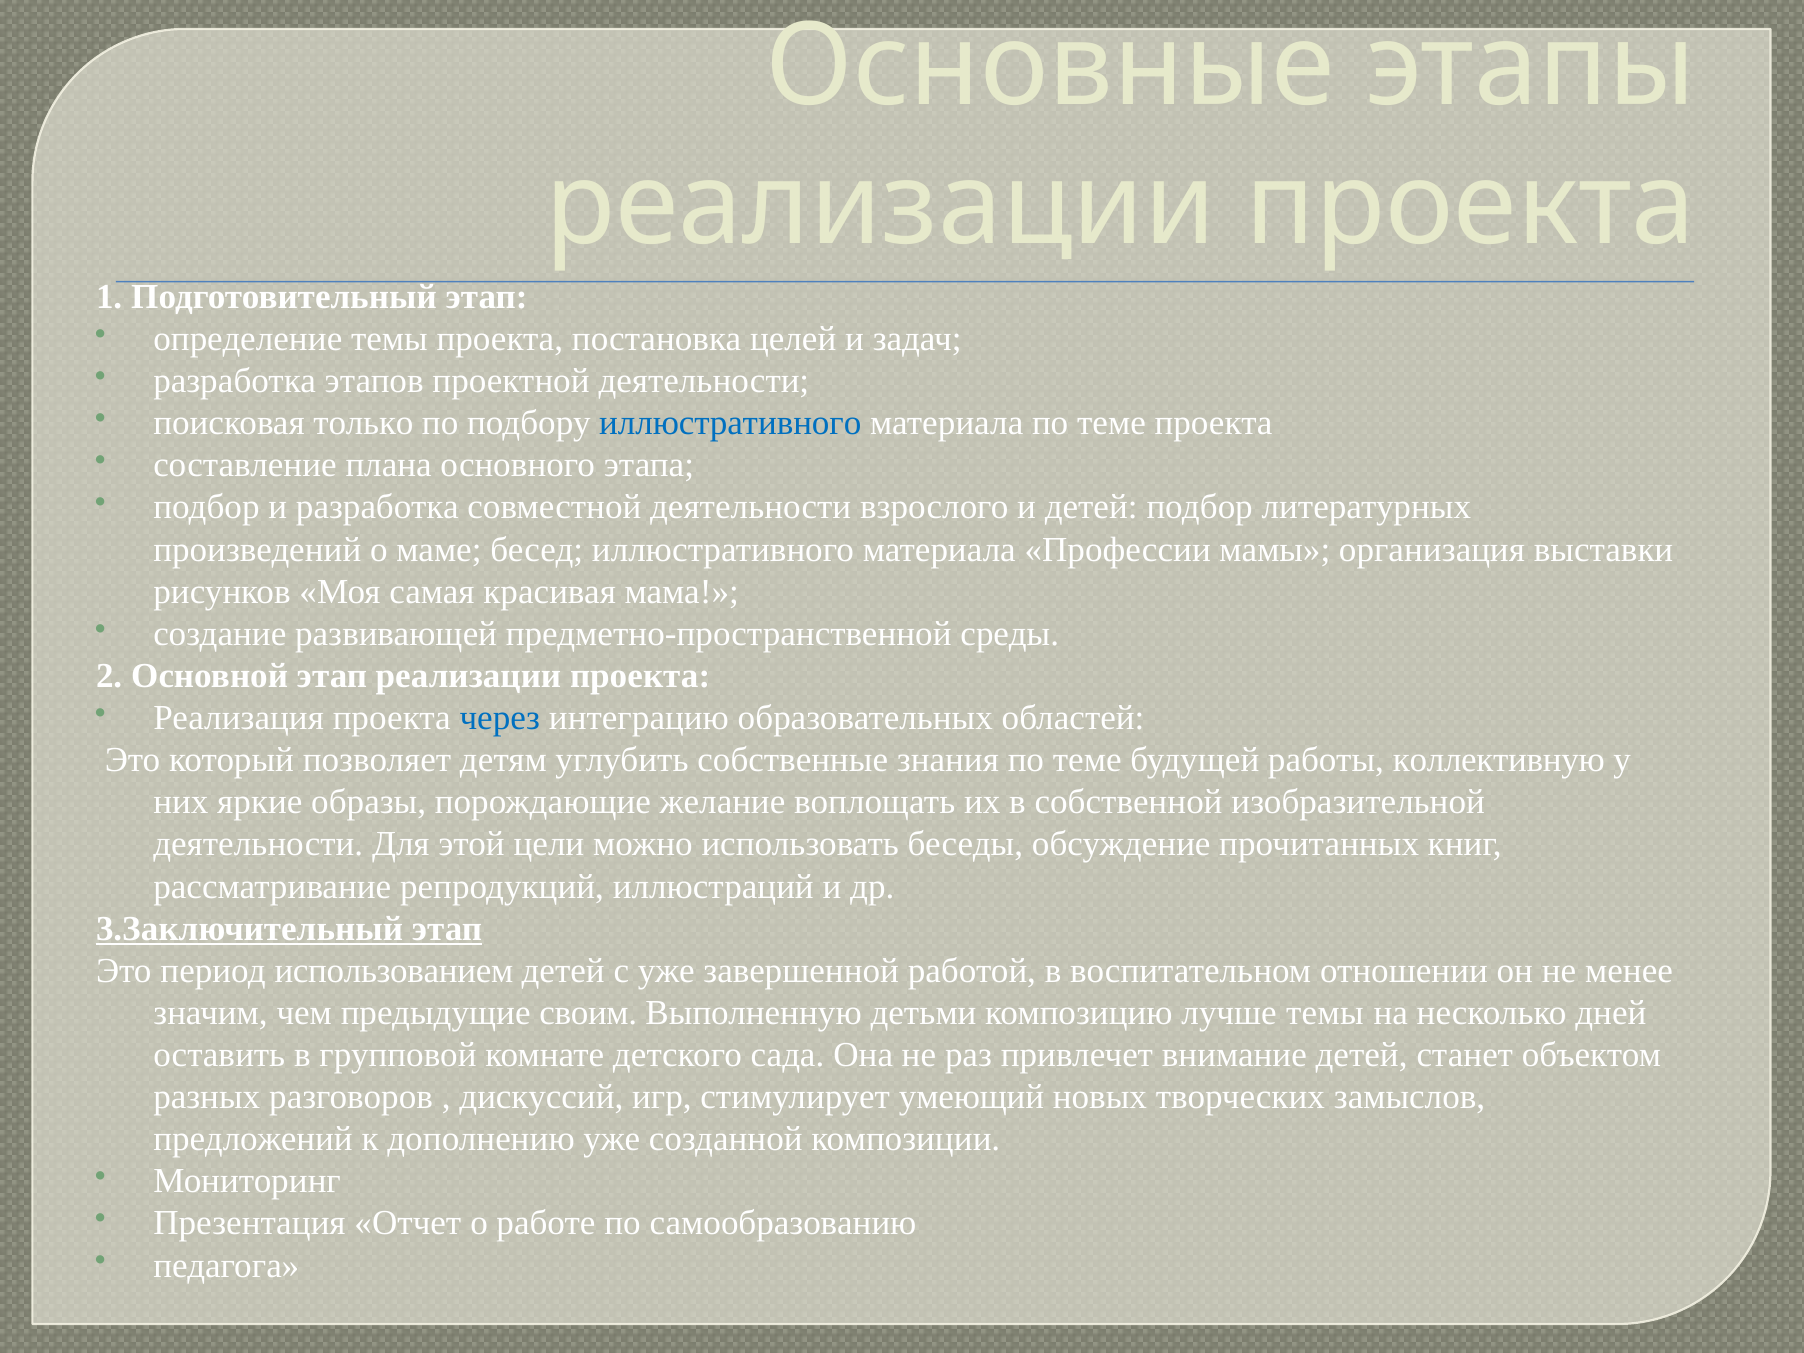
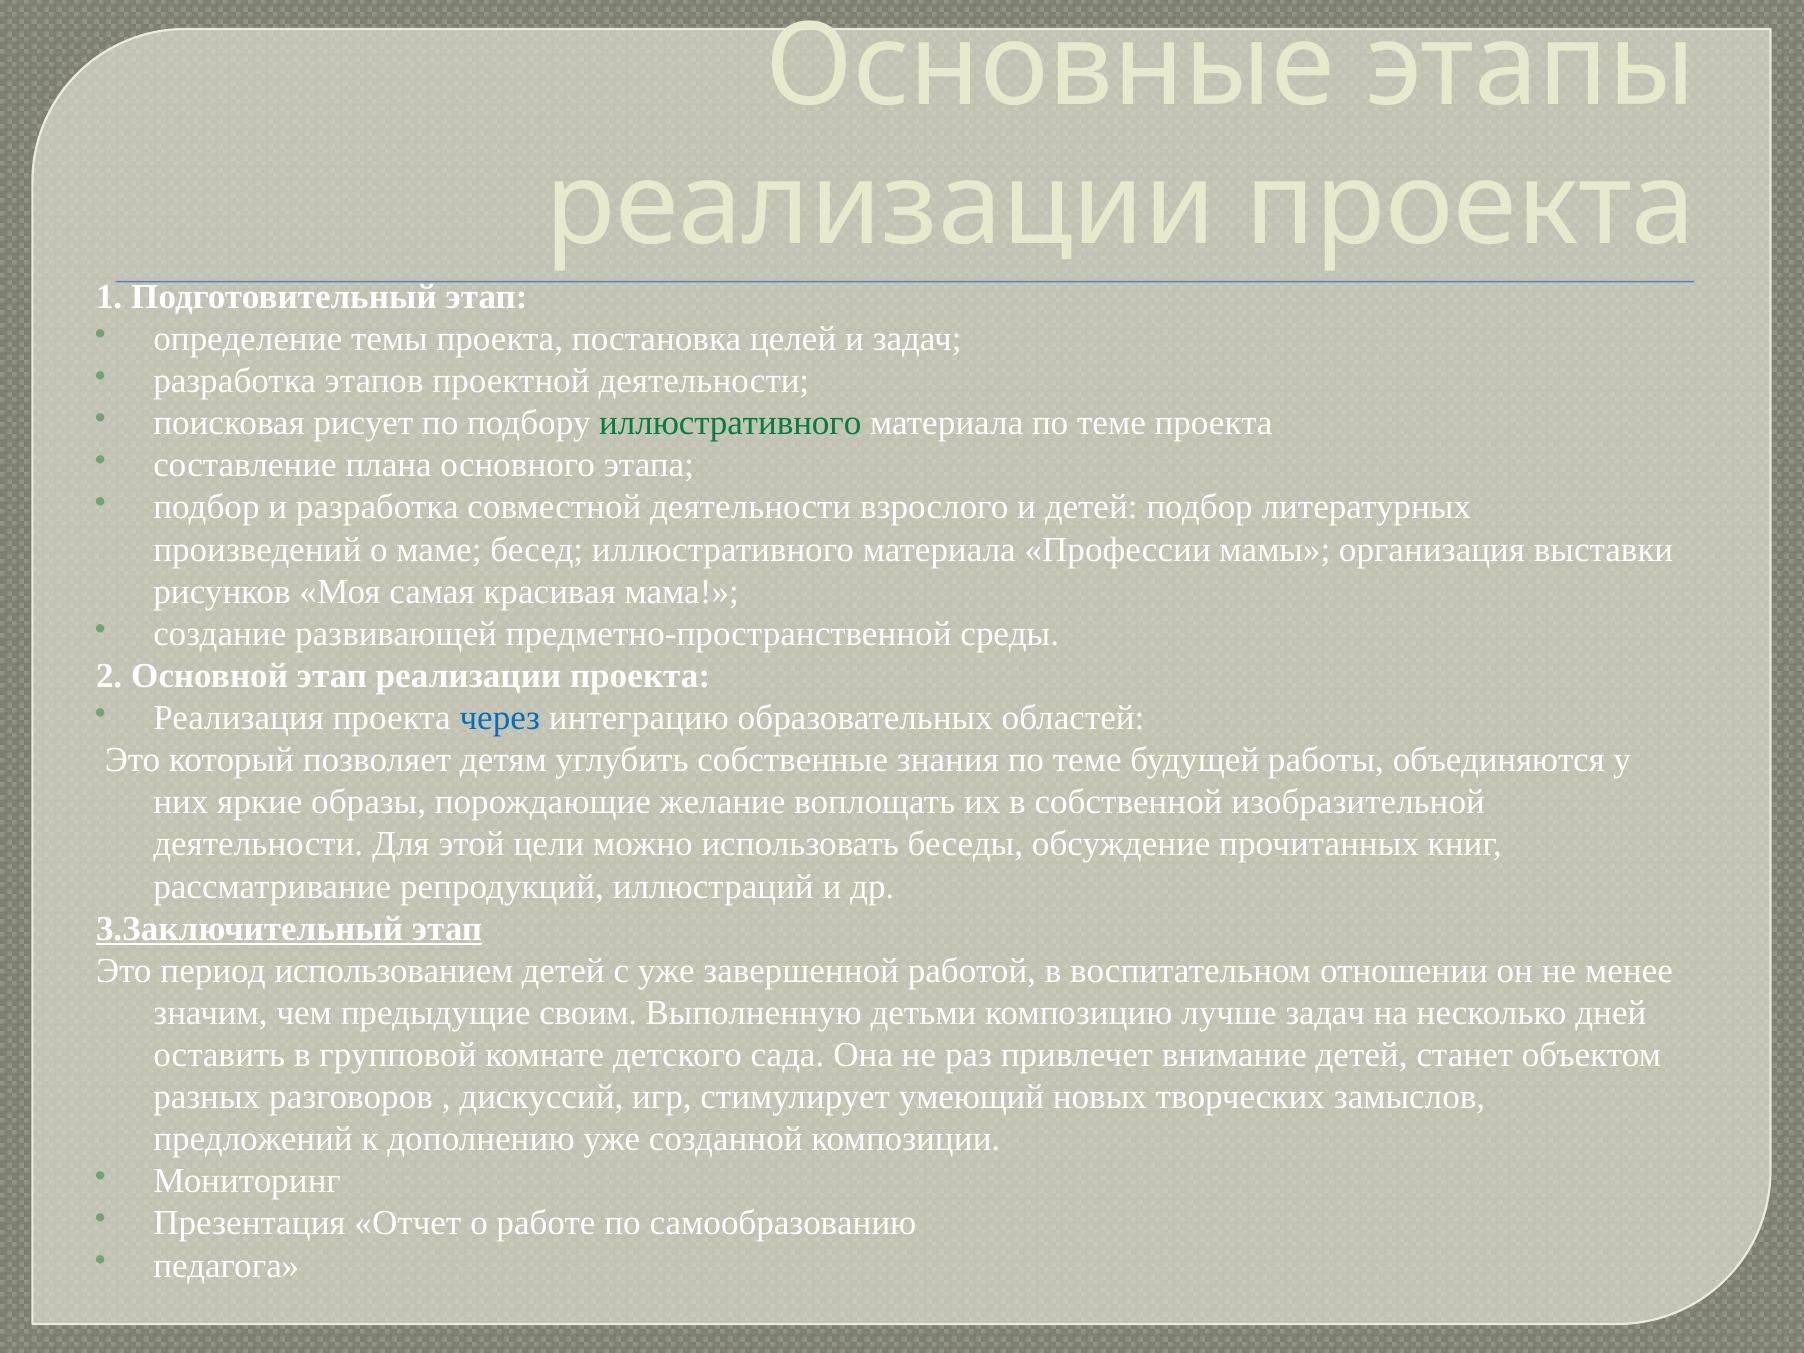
только: только -> рисует (363, 423)
иллюстративного colour: blue -> green (730, 423)
коллективную: коллективную -> объединяются (1499, 760)
лучше темы: темы -> задач (1325, 1013)
